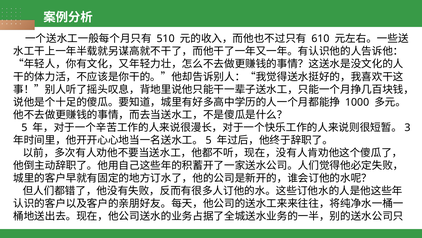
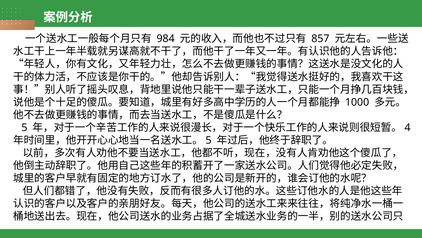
510: 510 -> 984 (166, 39)
610: 610 -> 857 (320, 39)
3: 3 -> 4 (407, 127)
